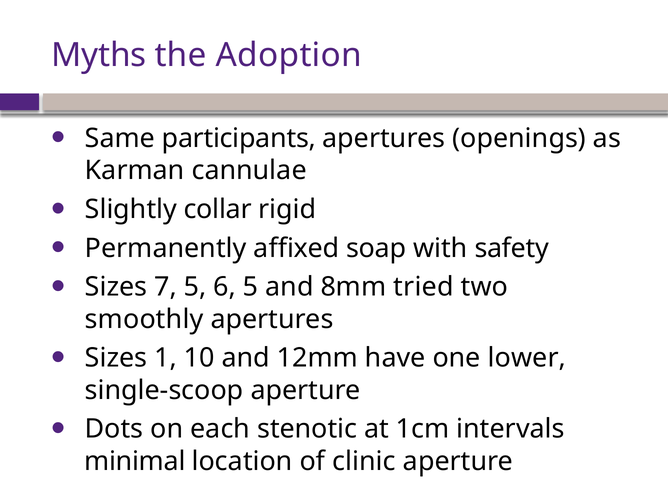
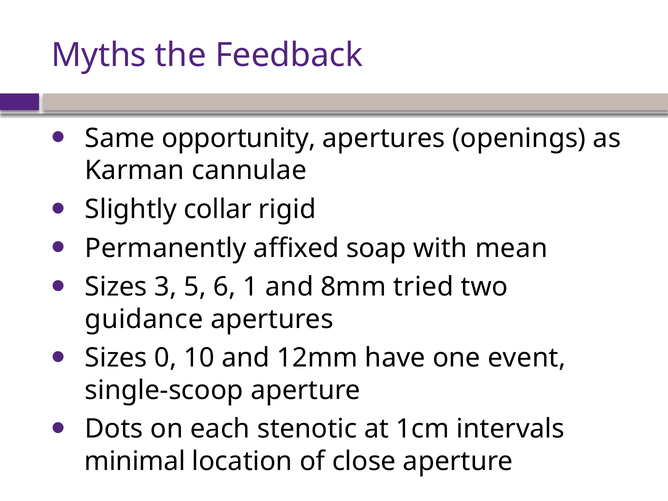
Adoption: Adoption -> Feedback (289, 55)
participants: participants -> opportunity (239, 138)
safety: safety -> mean (511, 248)
7: 7 -> 3 (165, 287)
6 5: 5 -> 1 (251, 287)
smoothly: smoothly -> guidance (144, 319)
1: 1 -> 0 (165, 358)
lower: lower -> event (527, 358)
clinic: clinic -> close (364, 461)
